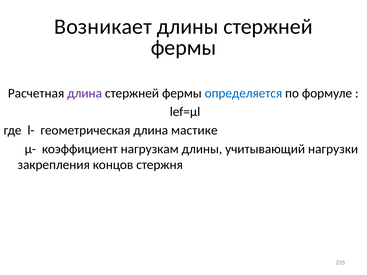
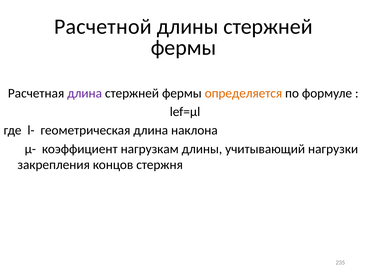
Возникает: Возникает -> Расчетной (103, 27)
определяется colour: blue -> orange (243, 93)
мастике: мастике -> наклона (194, 130)
